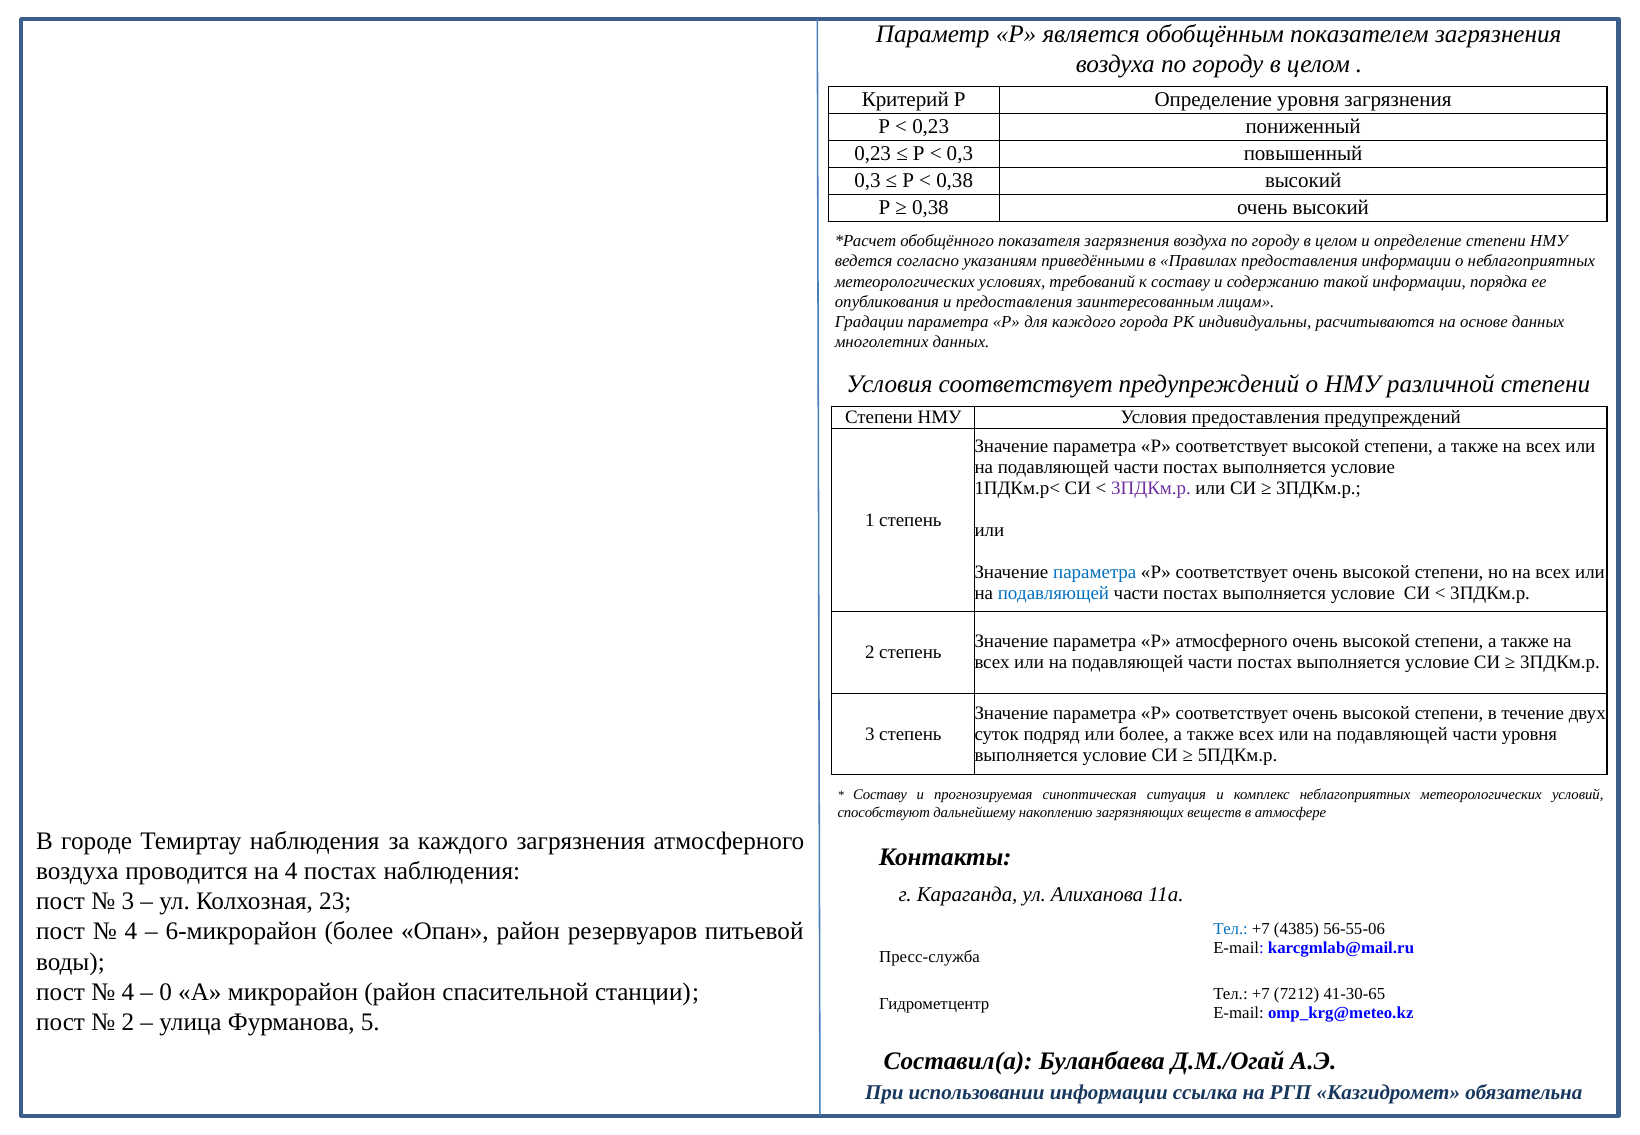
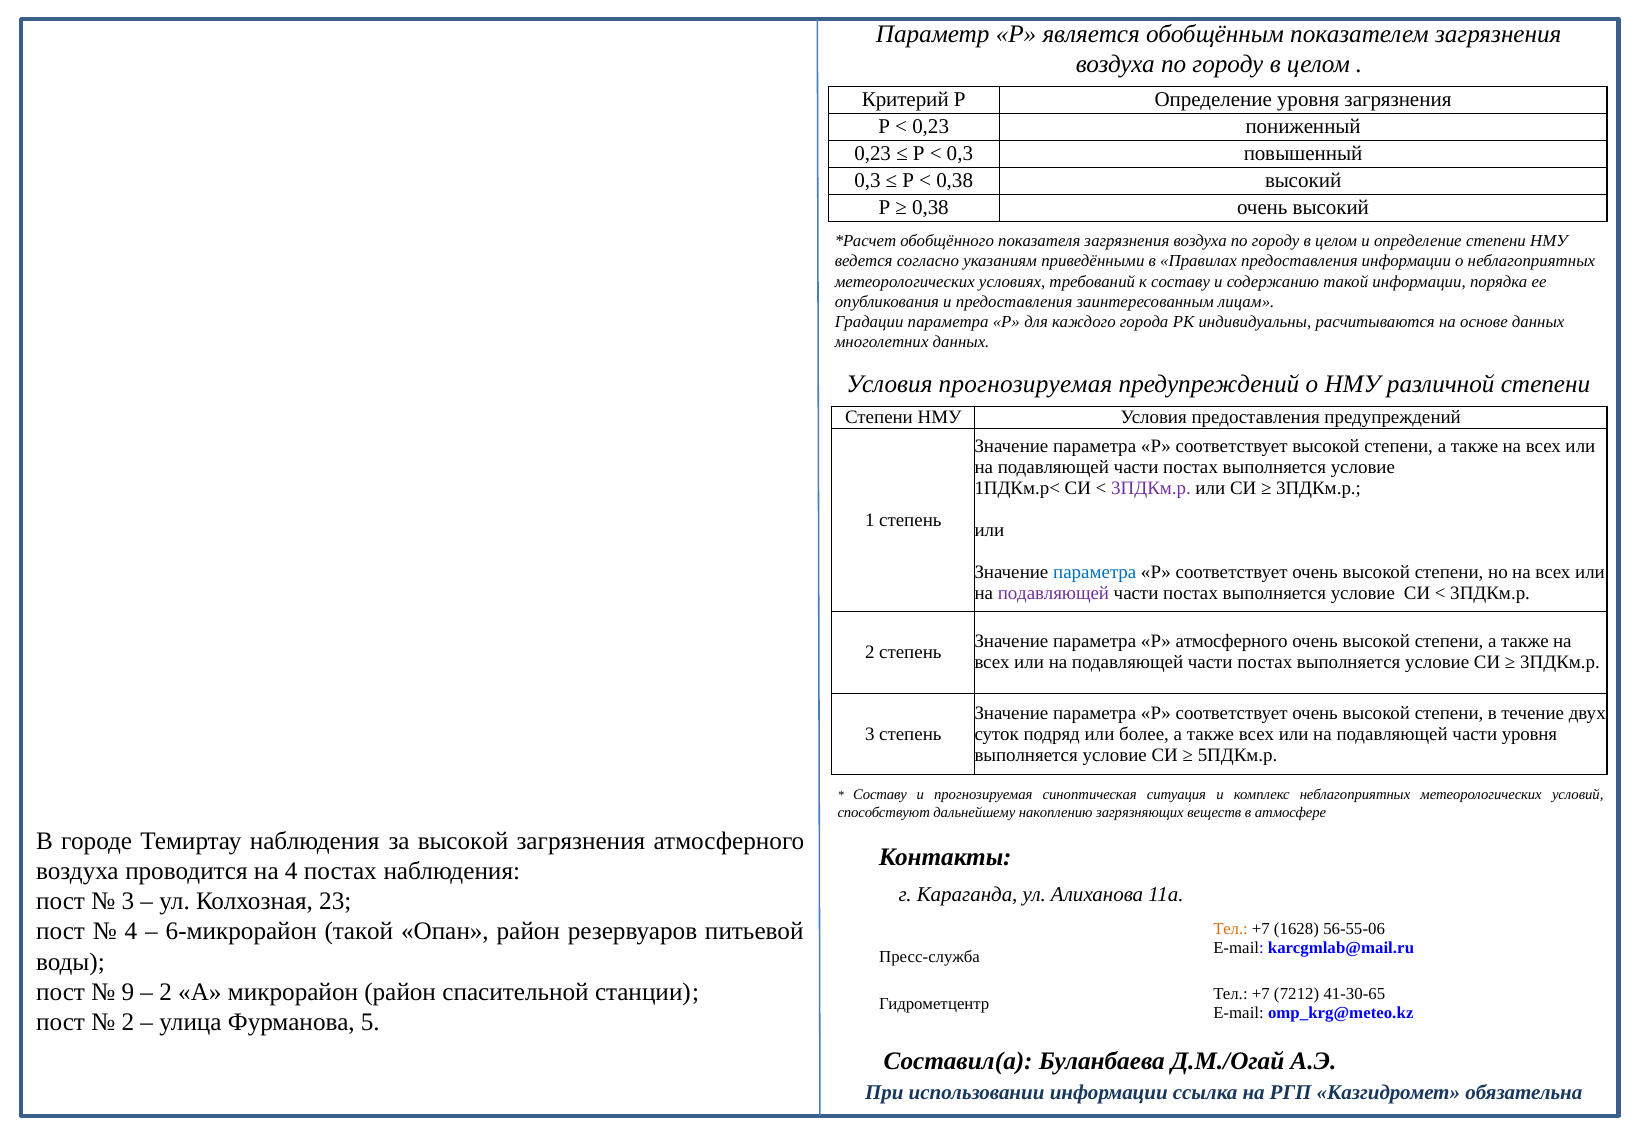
Условия соответствует: соответствует -> прогнозируемая (1025, 385)
подавляющей colour: blue -> purple (1053, 594)
за каждого: каждого -> высокой (463, 841)
6-микрорайон более: более -> такой (359, 932)
Тел colour: blue -> orange (1231, 929)
4385: 4385 -> 1628 (1296, 929)
4: 4 -> 9 (128, 992)
0: 0 -> 2 (166, 992)
